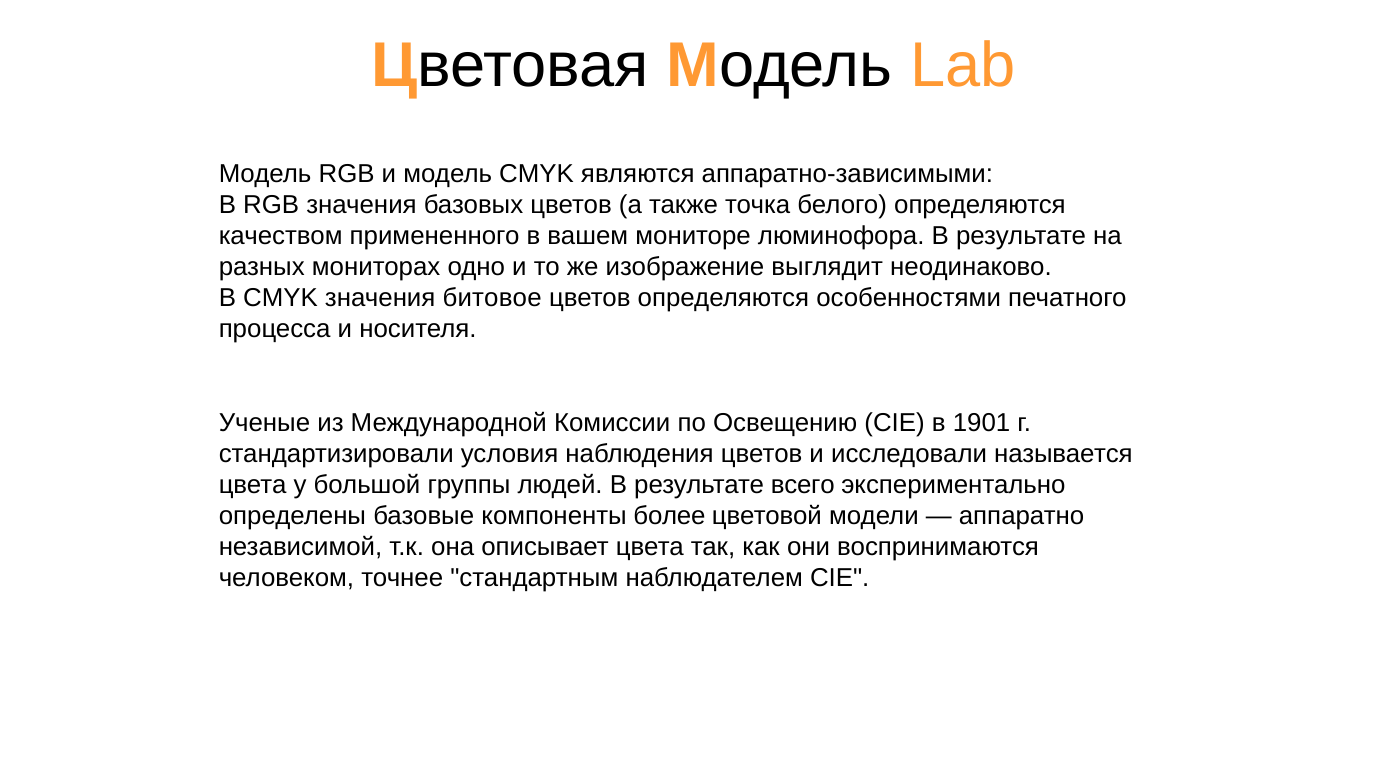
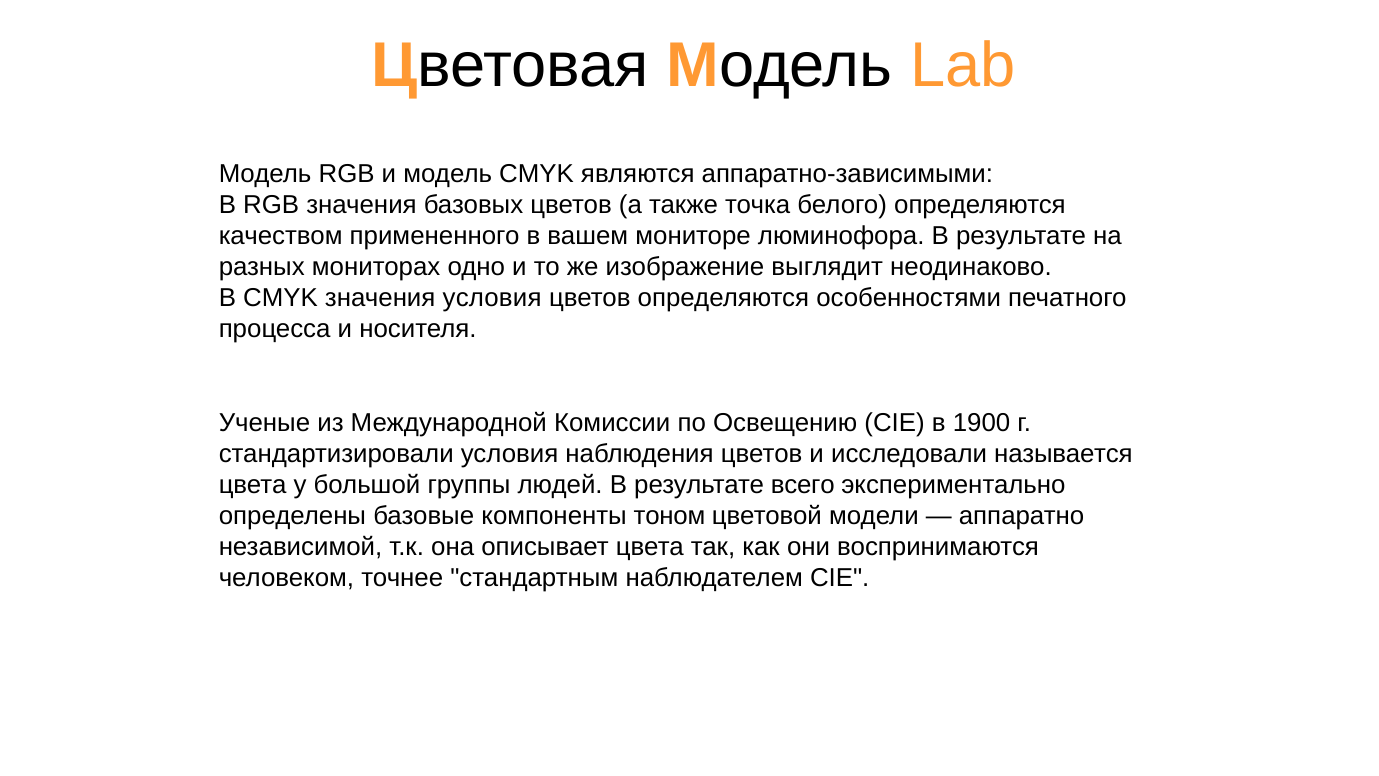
значения битовое: битовое -> условия (492, 298)
1901: 1901 -> 1900 (982, 422)
более: более -> тоном (669, 515)
